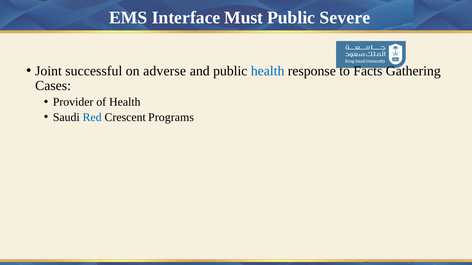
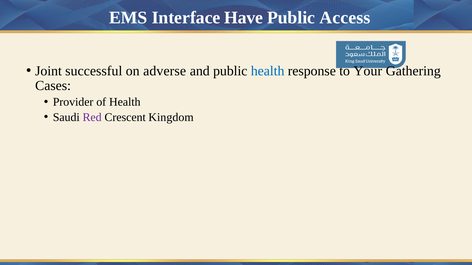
Must: Must -> Have (244, 18)
Severe: Severe -> Access (345, 18)
Facts: Facts -> Your (368, 71)
Red colour: blue -> purple (92, 117)
Programs: Programs -> Kingdom (171, 117)
